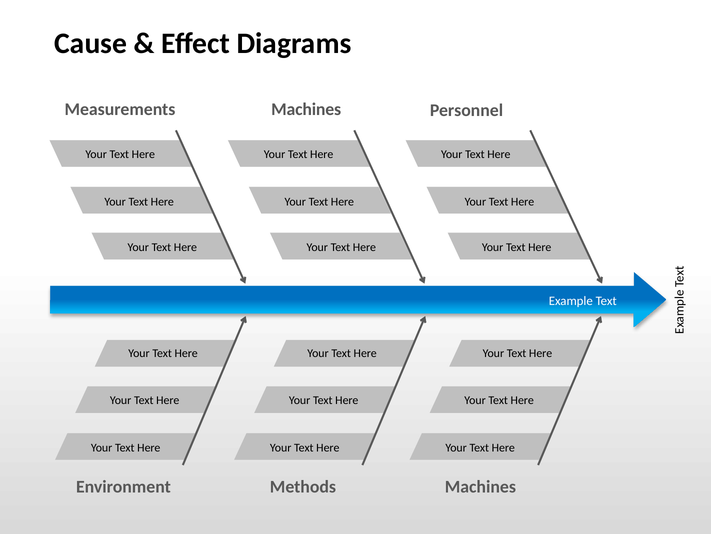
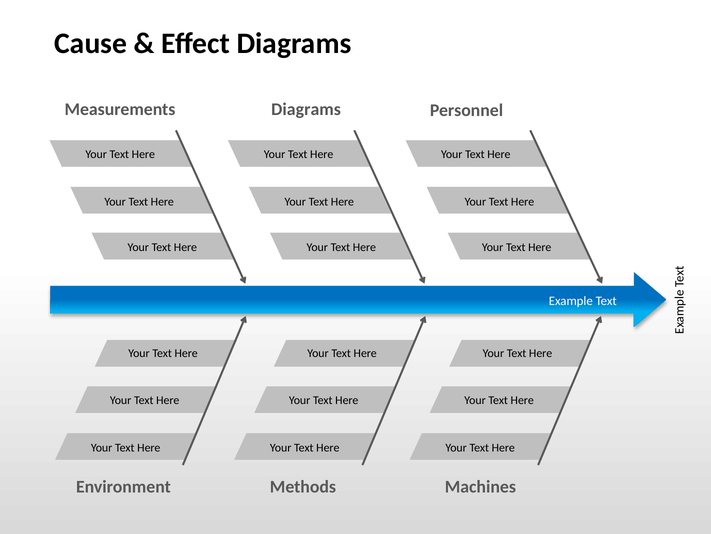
Machines: Machines -> Diagrams (306, 109)
